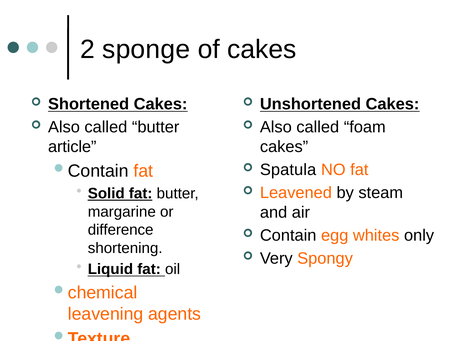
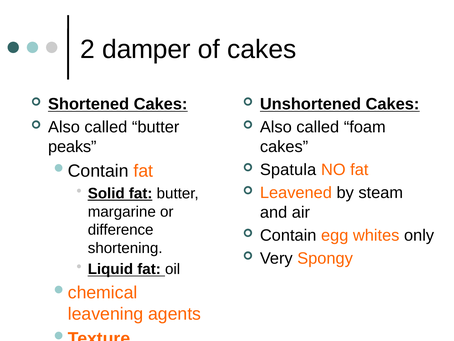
sponge: sponge -> damper (146, 49)
article: article -> peaks (72, 147)
